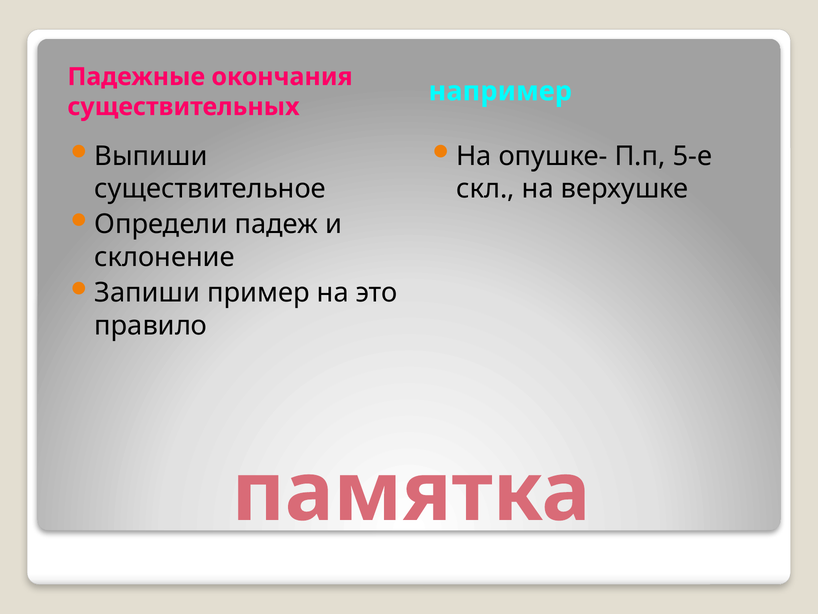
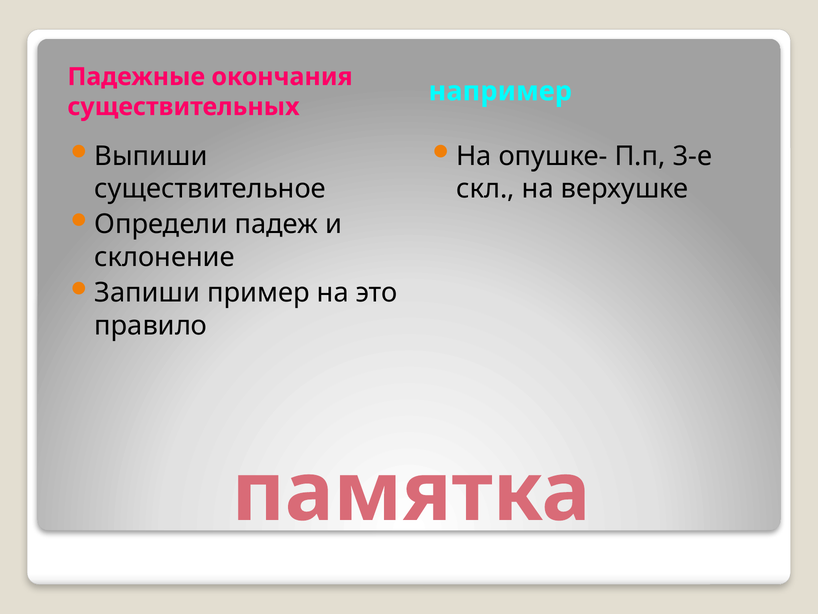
5-е: 5-е -> 3-е (692, 156)
